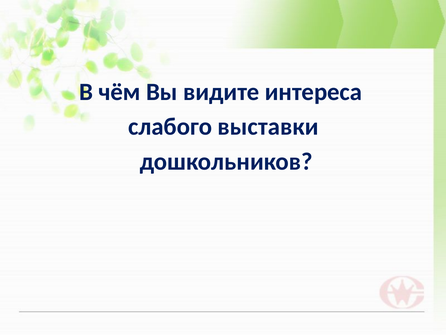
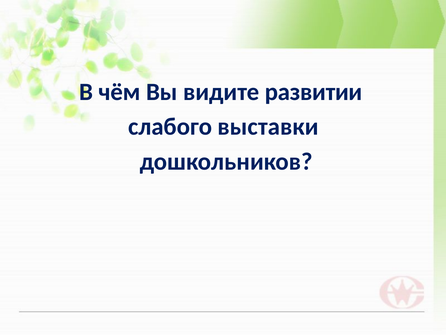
интереса: интереса -> развитии (314, 92)
